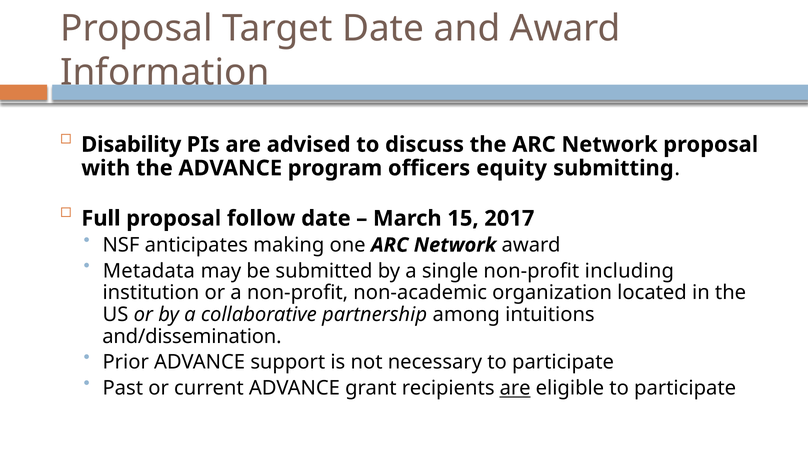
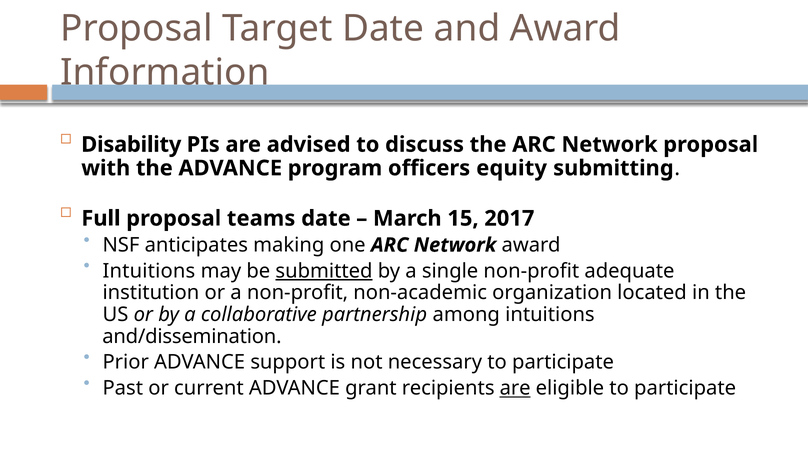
follow: follow -> teams (261, 219)
Metadata: Metadata -> Intuitions (149, 271)
submitted underline: none -> present (324, 271)
including: including -> adequate (629, 271)
